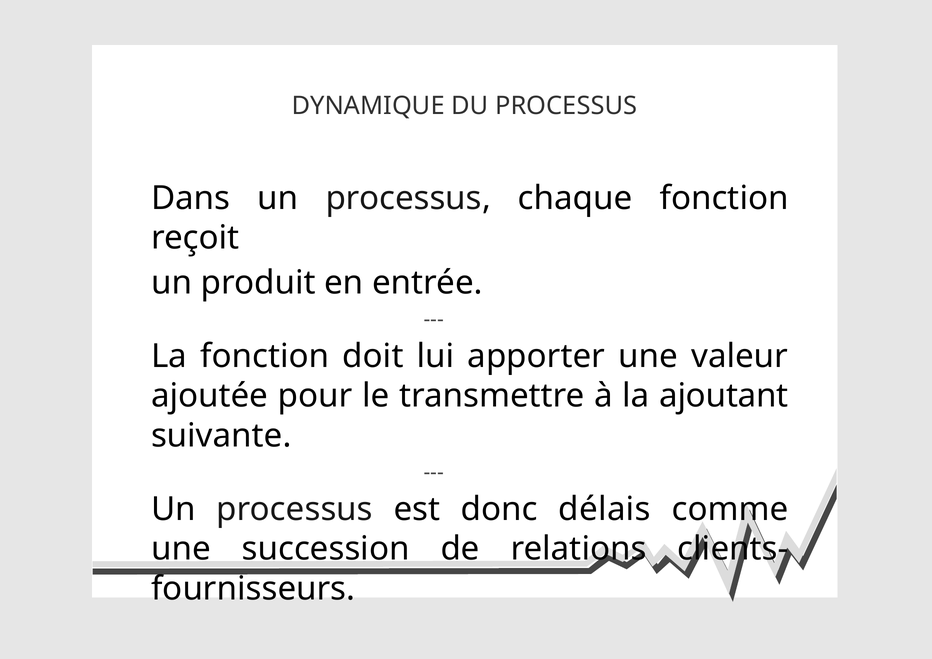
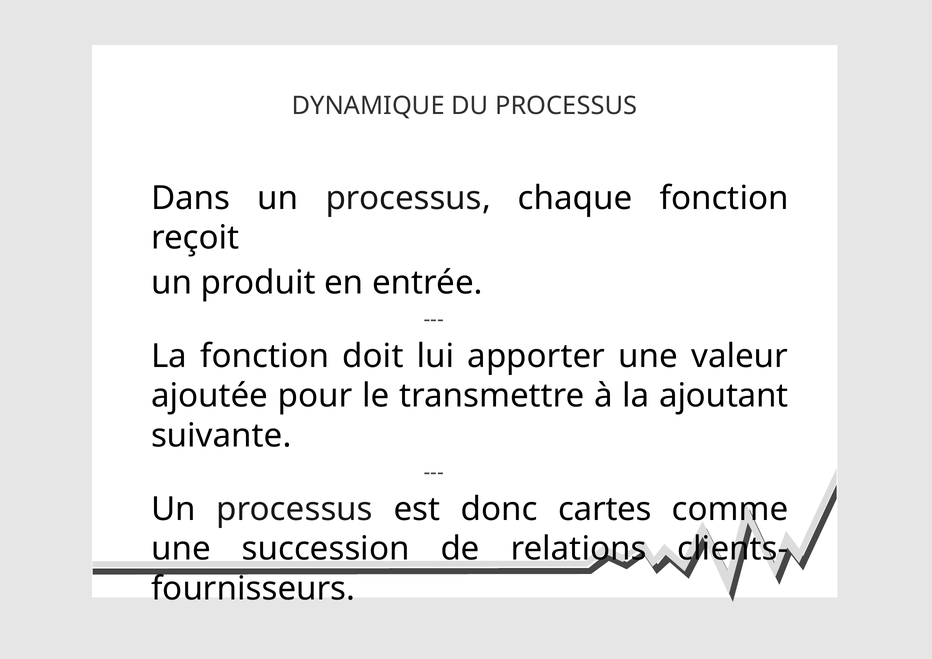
délais: délais -> cartes (605, 509)
